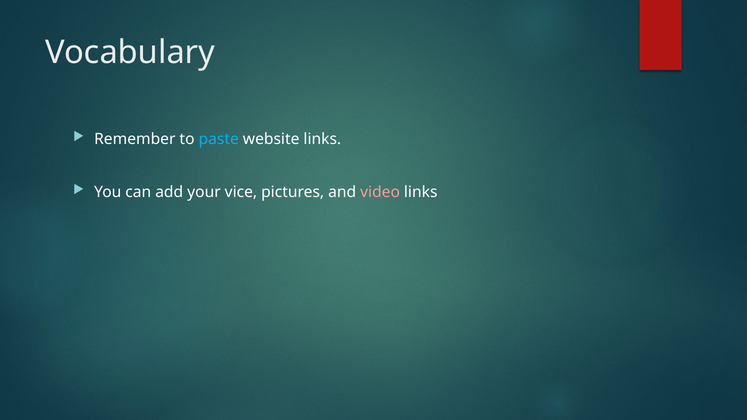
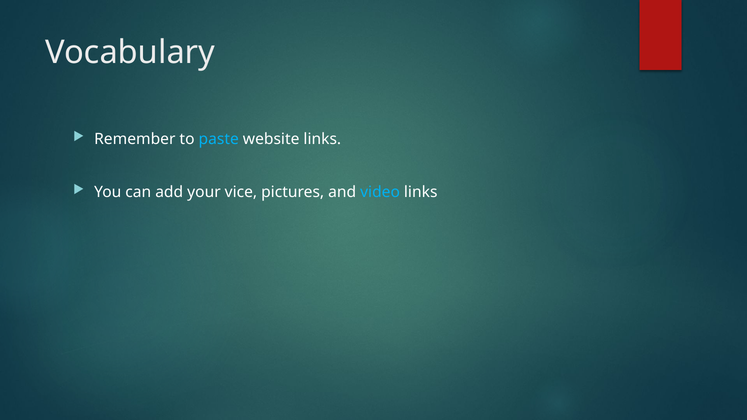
video colour: pink -> light blue (380, 192)
